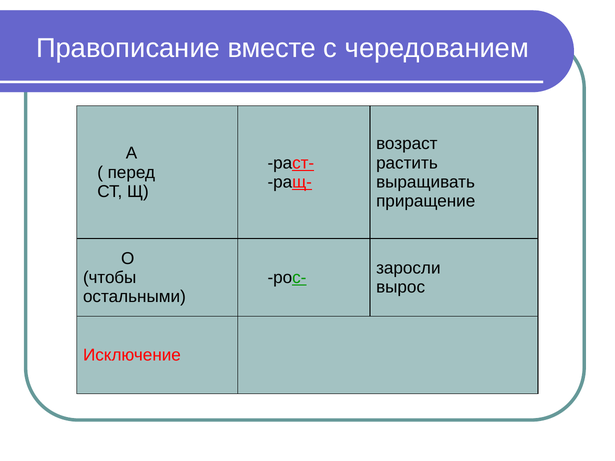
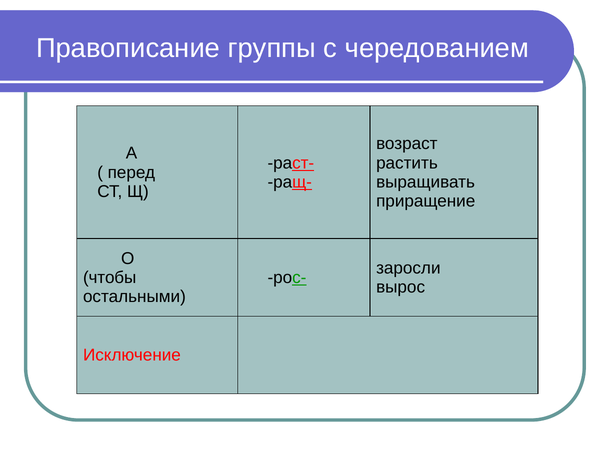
вместе: вместе -> группы (272, 48)
